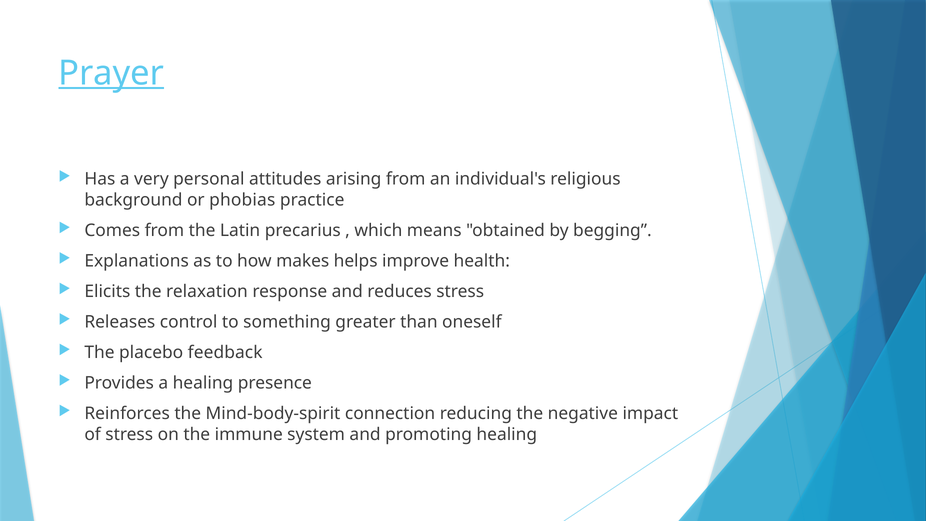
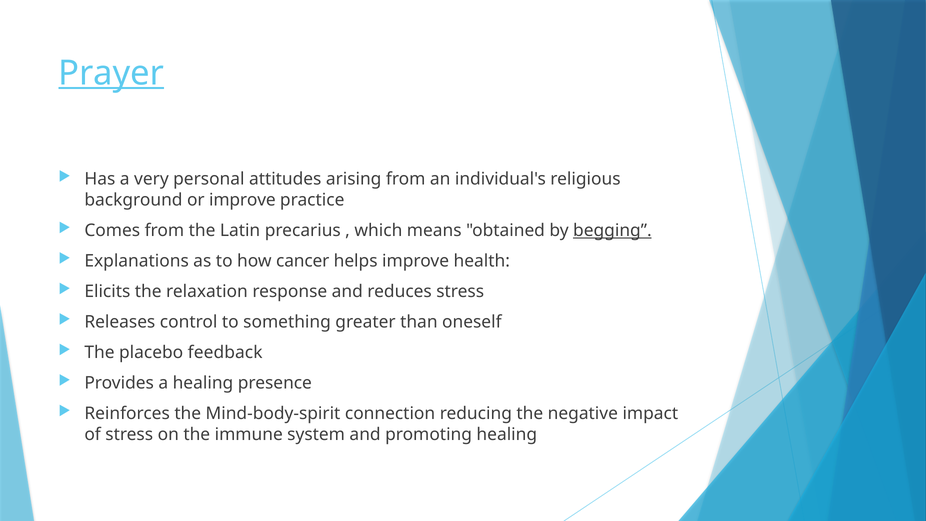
or phobias: phobias -> improve (242, 200)
begging underline: none -> present (612, 231)
makes: makes -> cancer (303, 261)
